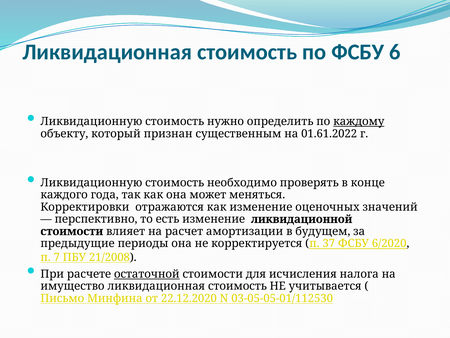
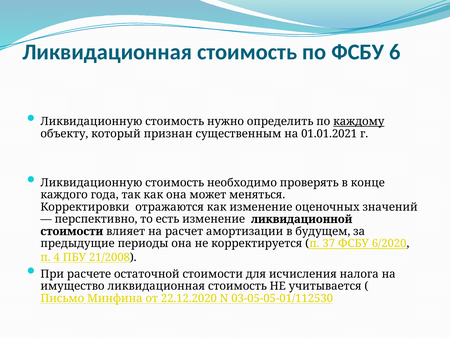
01.61.2022: 01.61.2022 -> 01.01.2021 (329, 134)
7: 7 -> 4 (57, 257)
остаточной underline: present -> none (147, 274)
